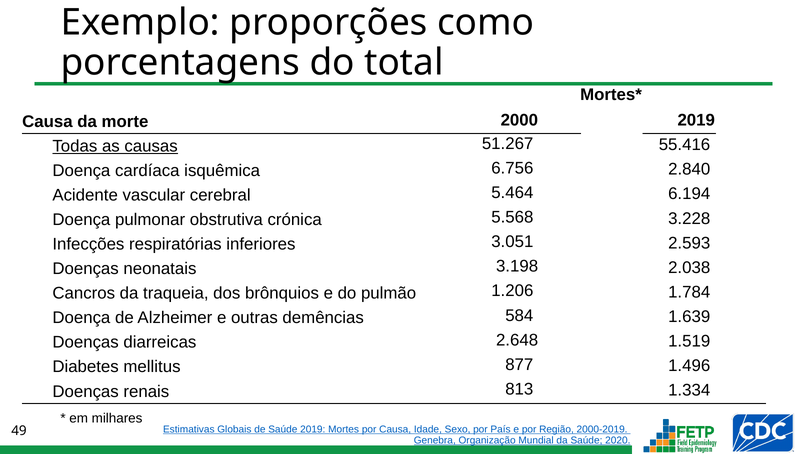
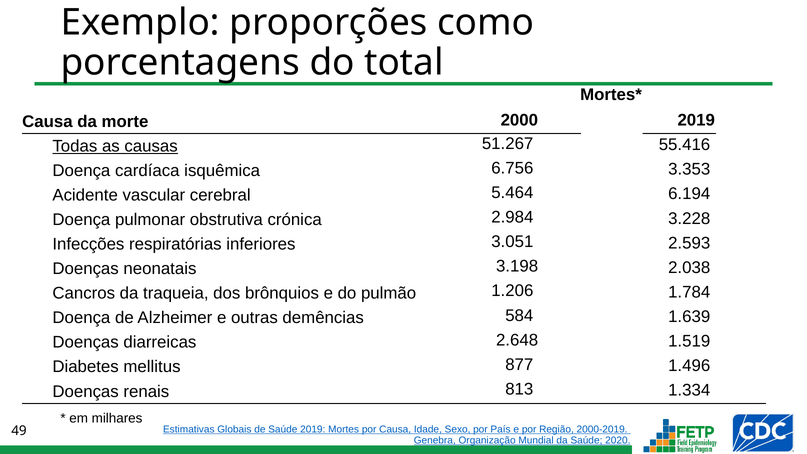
2.840: 2.840 -> 3.353 (689, 169)
5.568: 5.568 -> 2.984 (512, 217)
